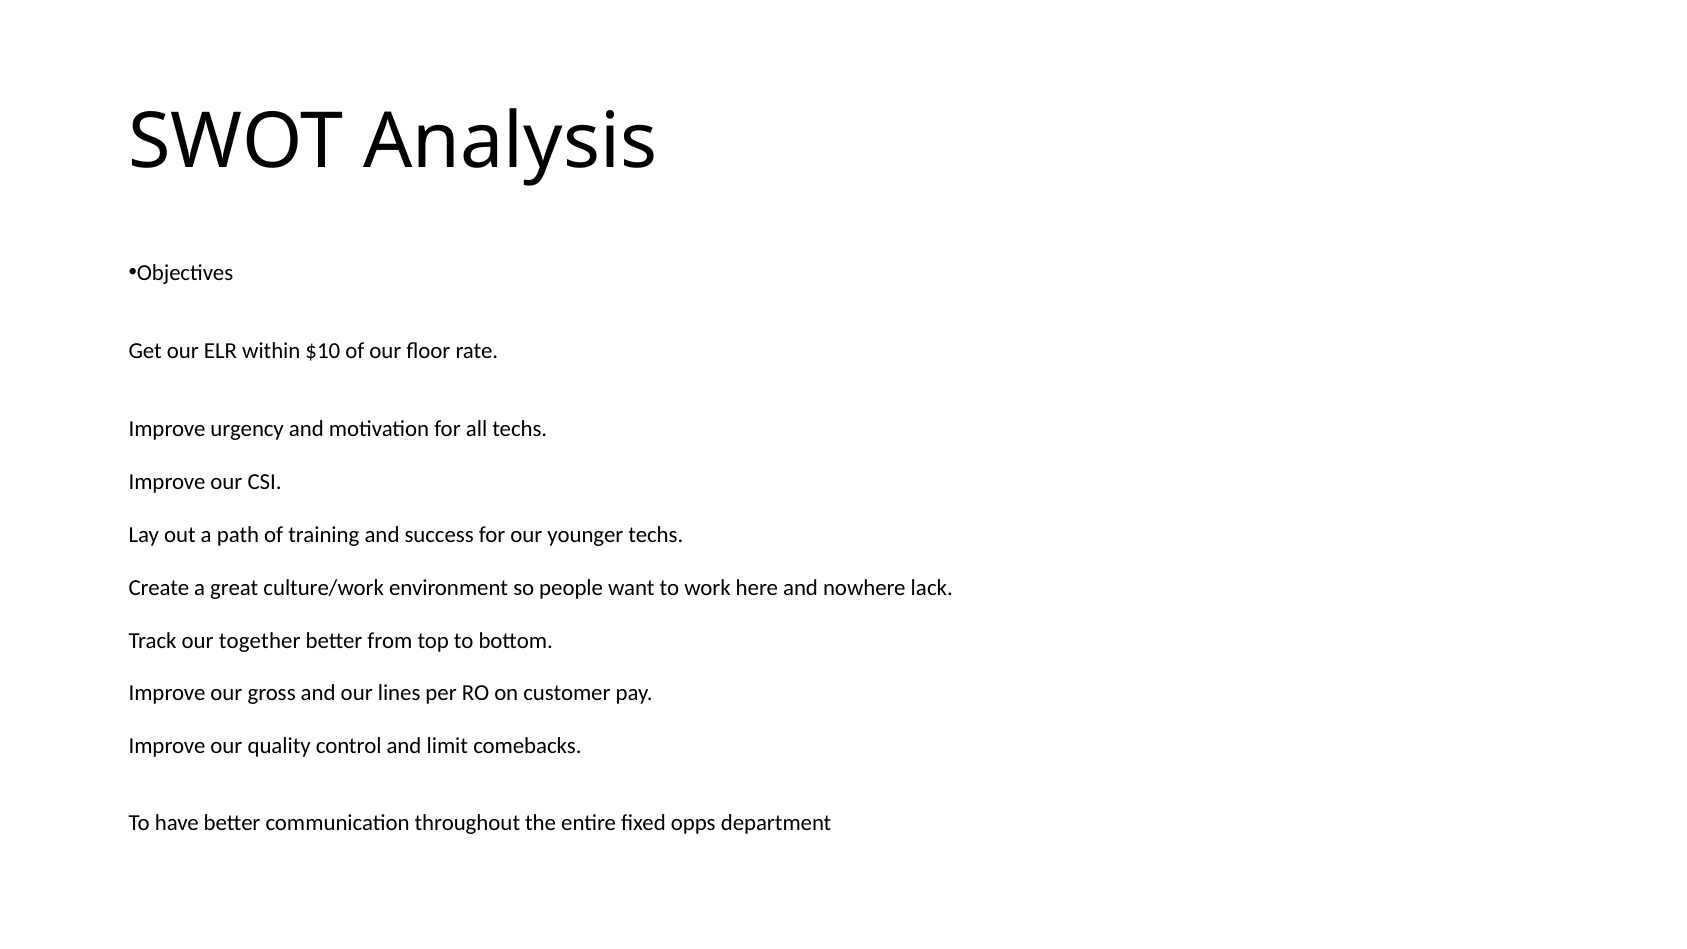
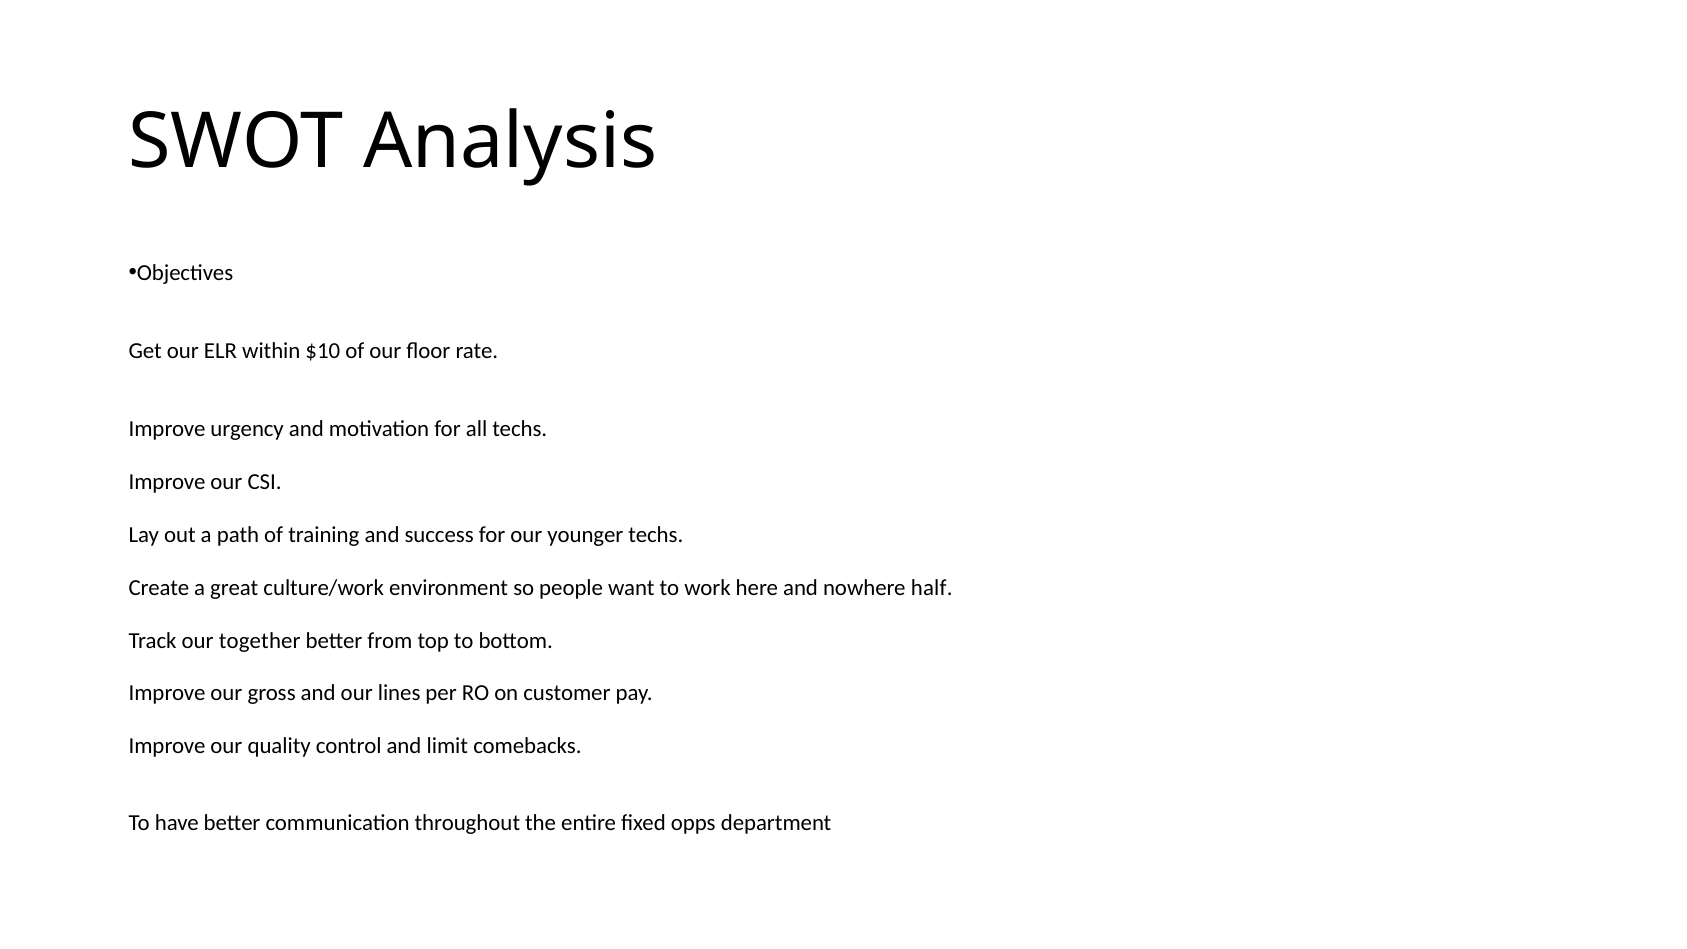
lack: lack -> half (932, 588)
